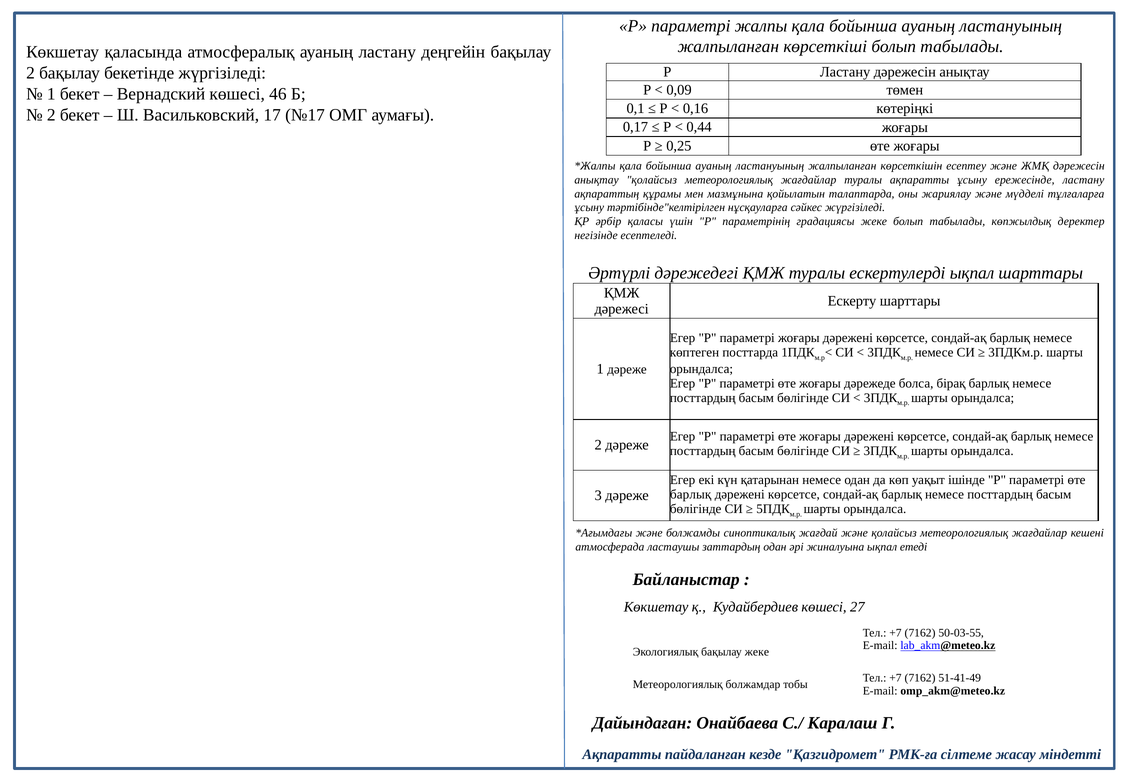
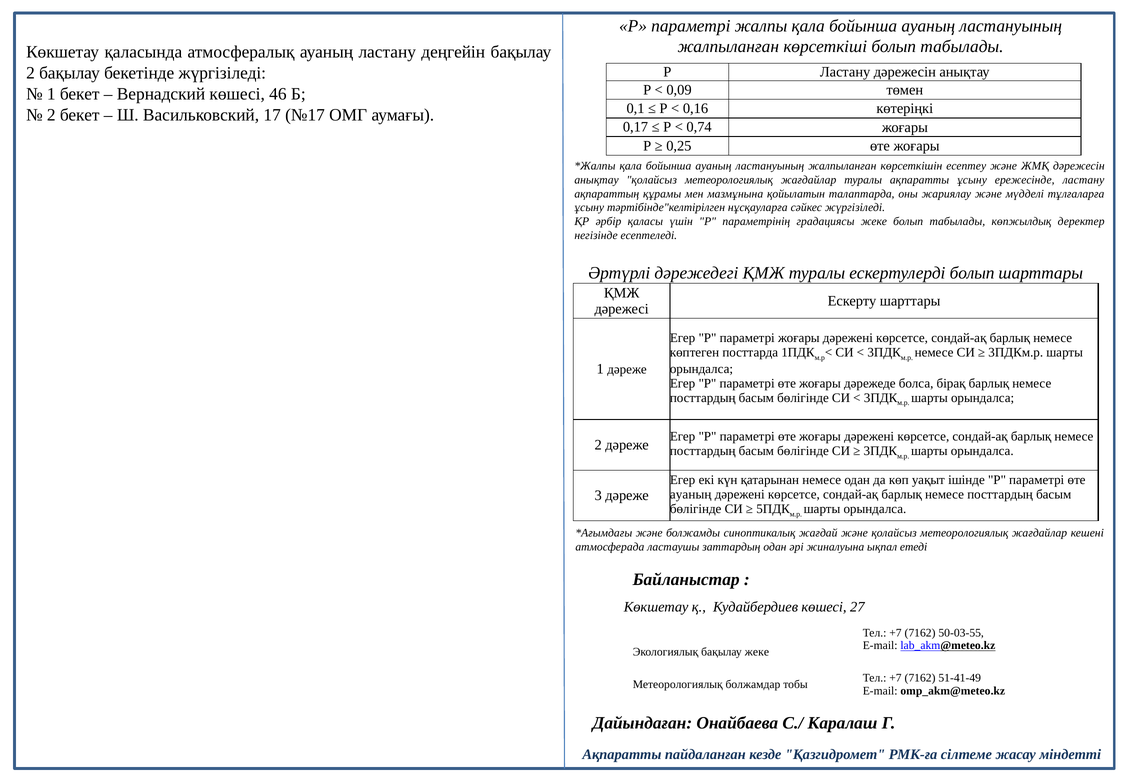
0,44: 0,44 -> 0,74 (699, 127)
ескертулерді ықпал: ықпал -> болып (972, 273)
барлық: барлық -> ауаның (691, 494)
